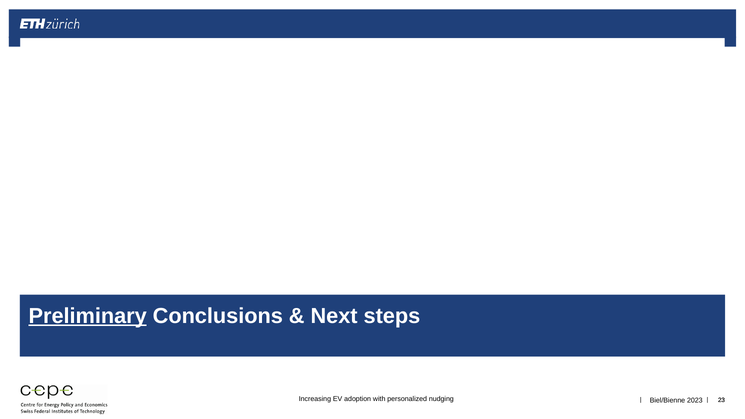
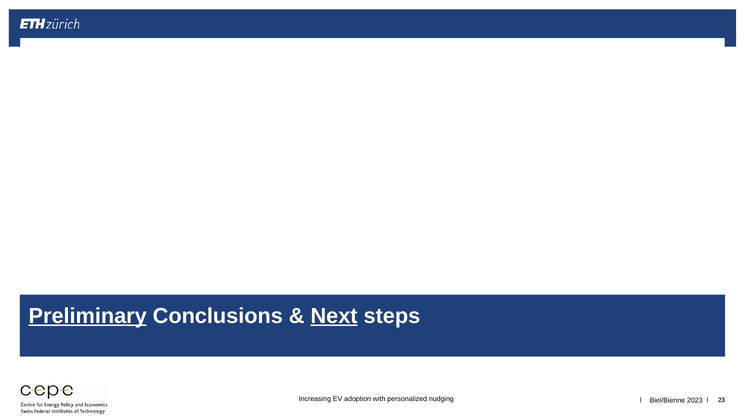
Next underline: none -> present (334, 316)
